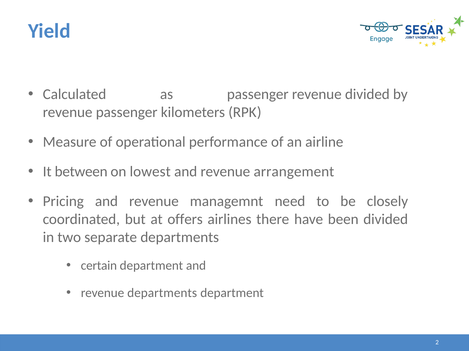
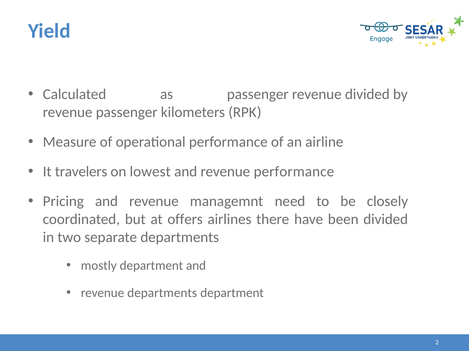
between: between -> travelers (81, 172)
revenue arrangement: arrangement -> performance (294, 172)
certain: certain -> mostly (99, 266)
